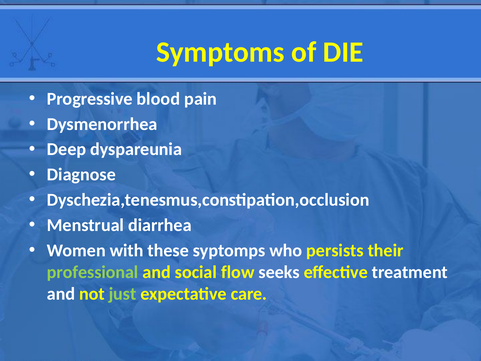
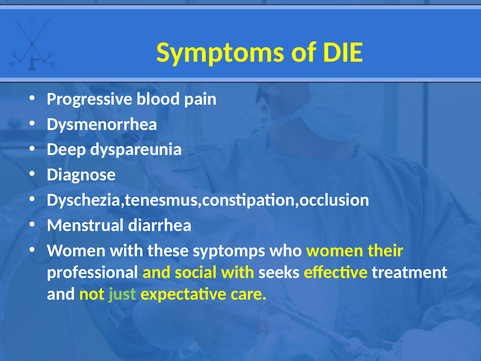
who persists: persists -> women (335, 250)
professional colour: light green -> white (93, 272)
social flow: flow -> with (238, 272)
